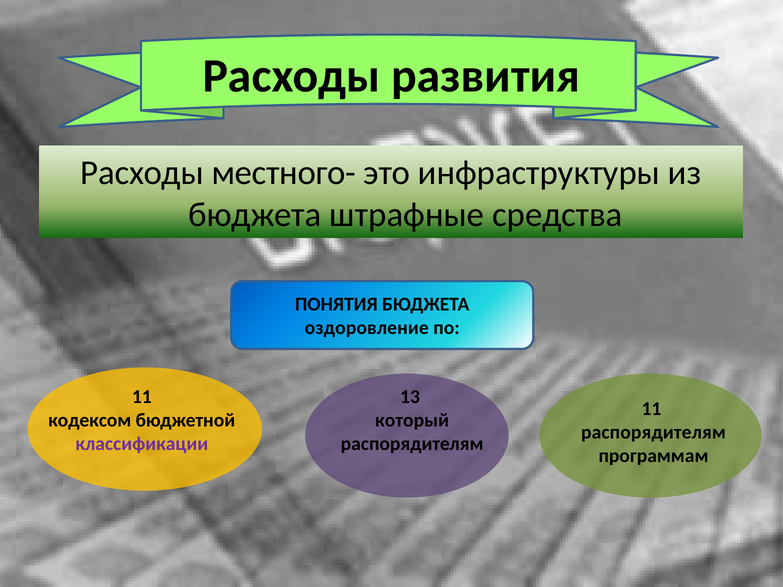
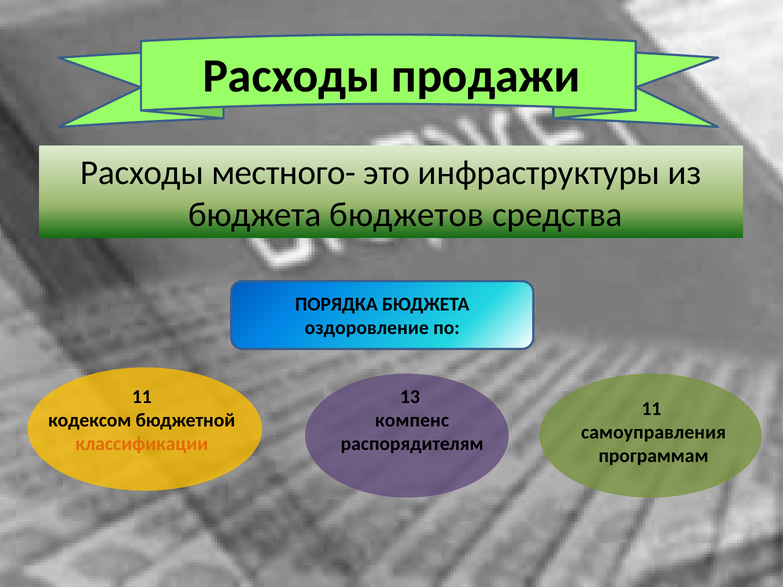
развития: развития -> продажи (486, 76)
штрафные: штрафные -> бюджетов (407, 215)
ПОНЯТИЯ: ПОНЯТИЯ -> ПОРЯДКА (336, 304)
который: который -> компенс (412, 420)
распорядителям: распорядителям -> самоуправления (653, 433)
классификации colour: purple -> orange (142, 444)
